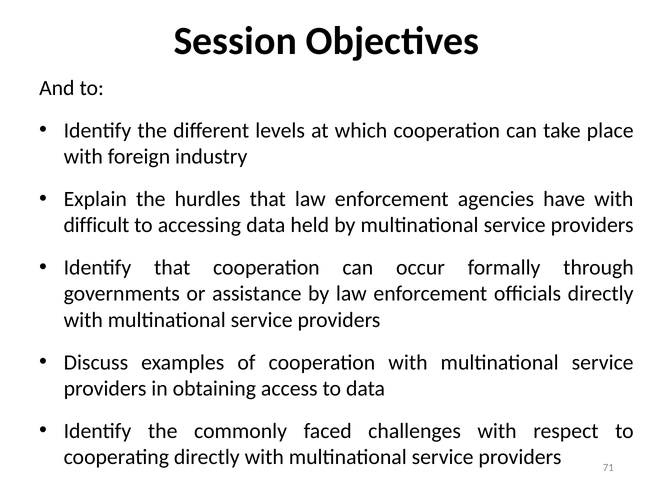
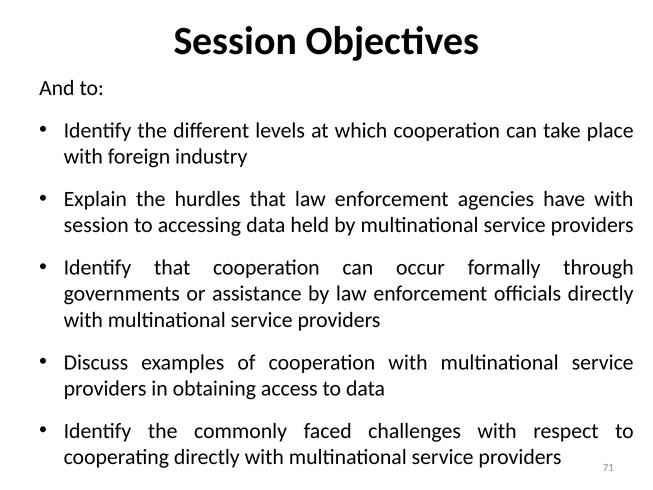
difficult: difficult -> session (96, 225)
